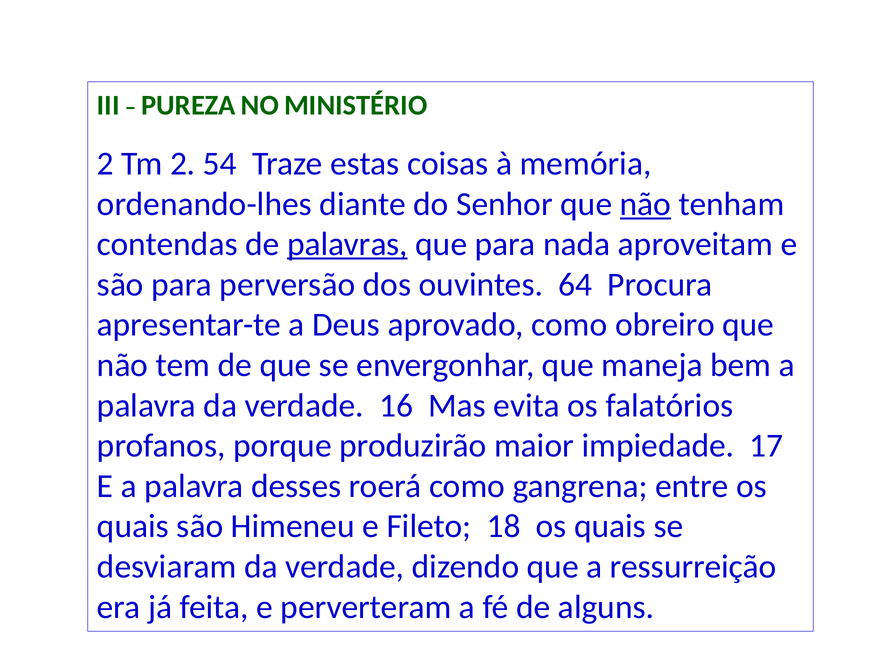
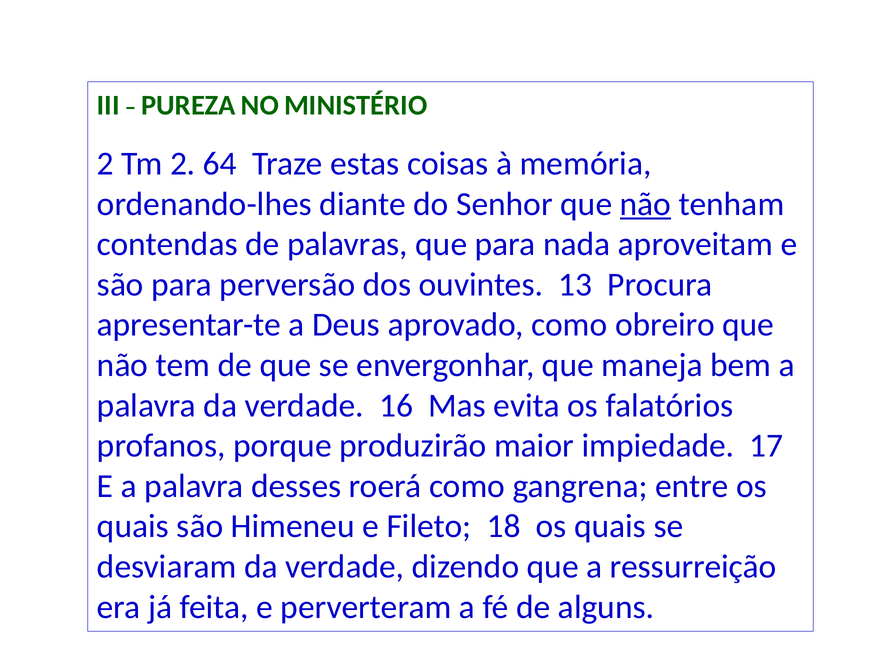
54: 54 -> 64 (220, 164)
palavras underline: present -> none (347, 244)
64: 64 -> 13 (575, 284)
